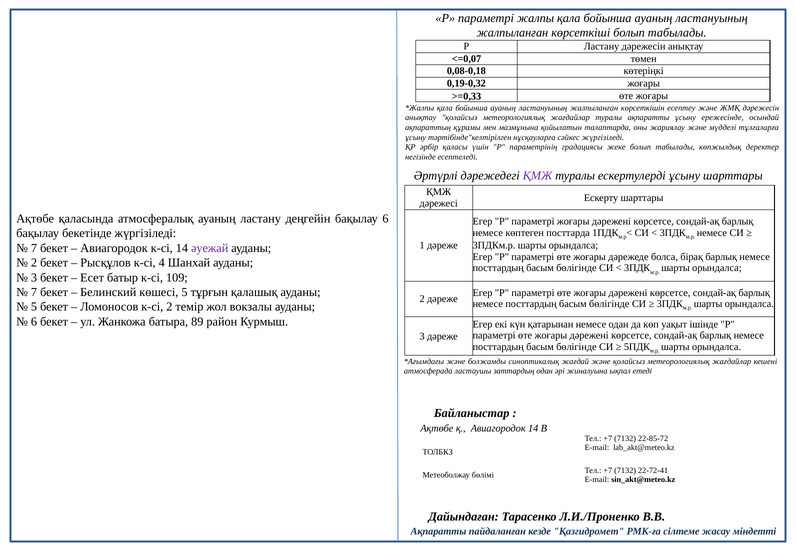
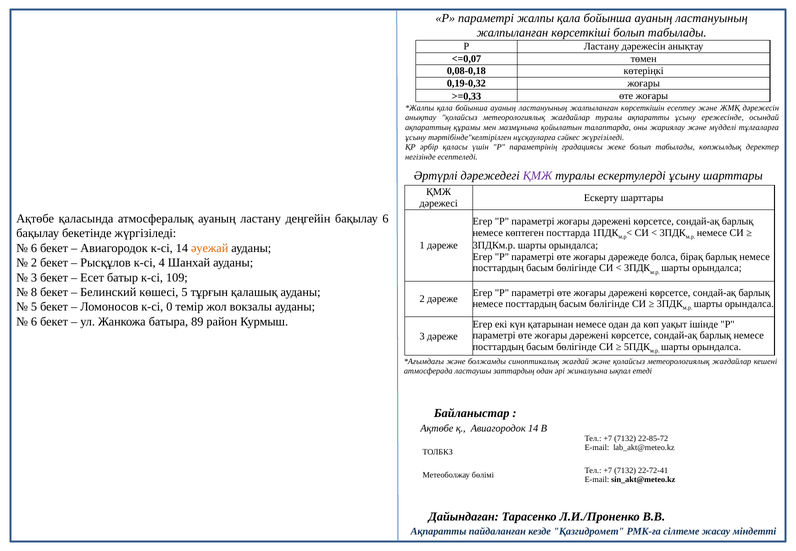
7: 7 -> 6 (34, 248)
әуежай colour: purple -> orange (210, 248)
7: 7 -> 8 (34, 292)
к-сі 2: 2 -> 0 (169, 307)
